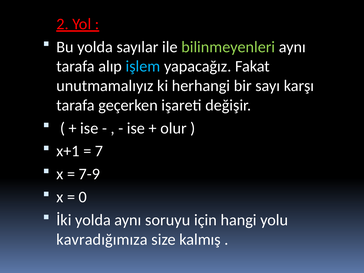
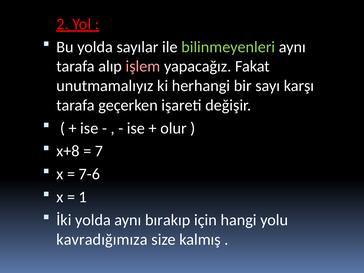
işlem colour: light blue -> pink (143, 66)
x+1: x+1 -> x+8 (68, 151)
7-9: 7-9 -> 7-6 (89, 174)
0: 0 -> 1 (83, 197)
soruyu: soruyu -> bırakıp (168, 220)
